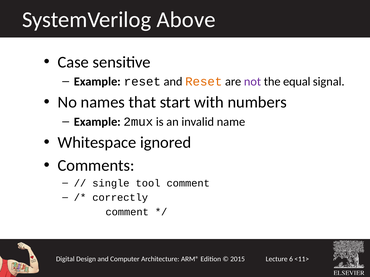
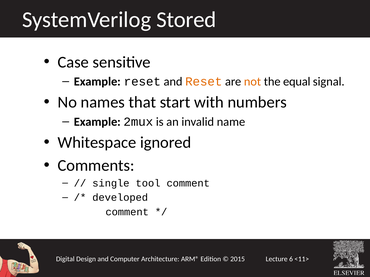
Above: Above -> Stored (186, 20)
not colour: purple -> orange (252, 82)
correctly: correctly -> developed (120, 198)
